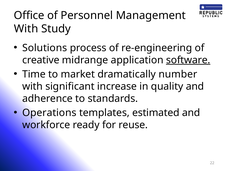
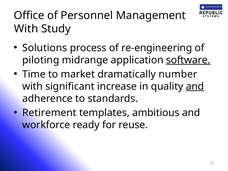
creative: creative -> piloting (41, 60)
and underline: none -> present (195, 86)
Operations: Operations -> Retirement (49, 113)
estimated: estimated -> ambitious (156, 113)
